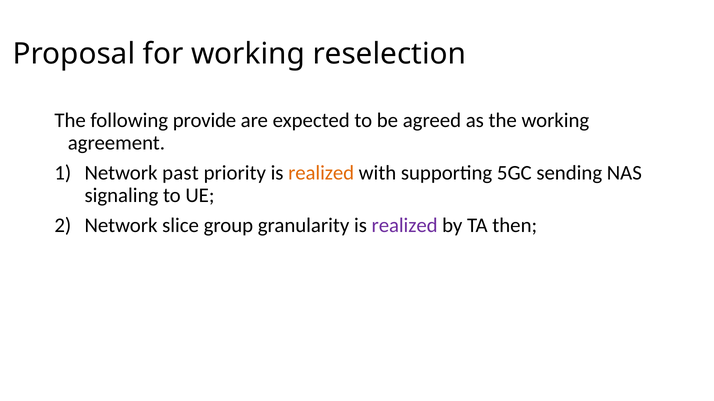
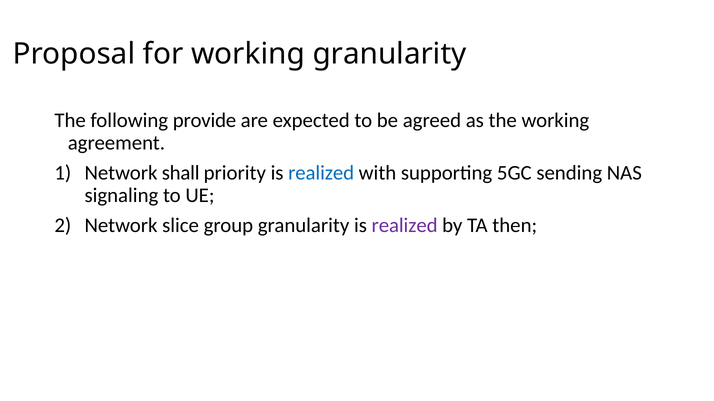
working reselection: reselection -> granularity (389, 54)
past: past -> shall (181, 173)
realized colour: orange -> blue (321, 173)
